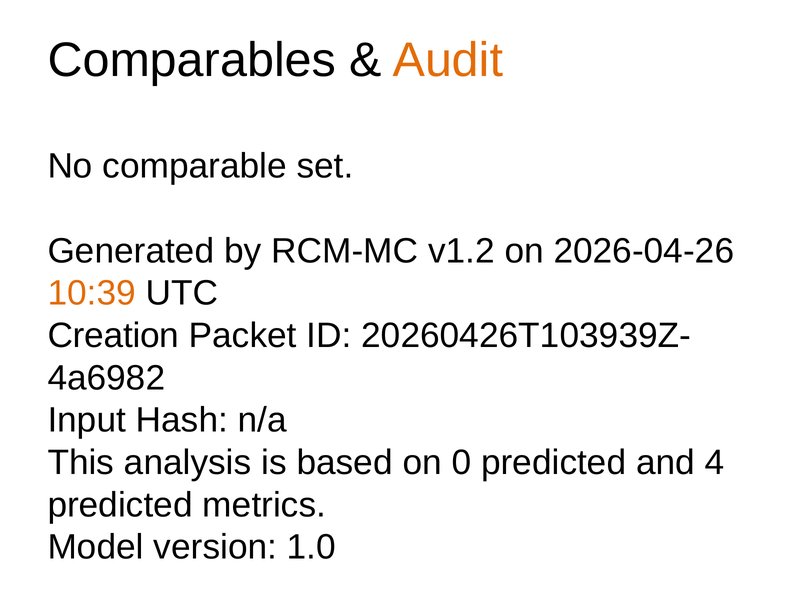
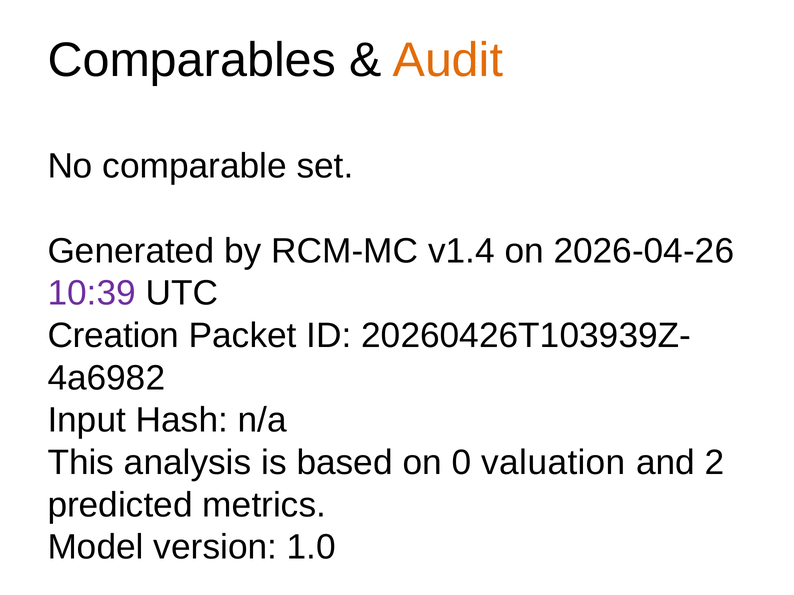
v1.2: v1.2 -> v1.4 (461, 251)
10:39 colour: orange -> purple (92, 294)
0 predicted: predicted -> valuation (553, 463)
4: 4 -> 2 (715, 463)
